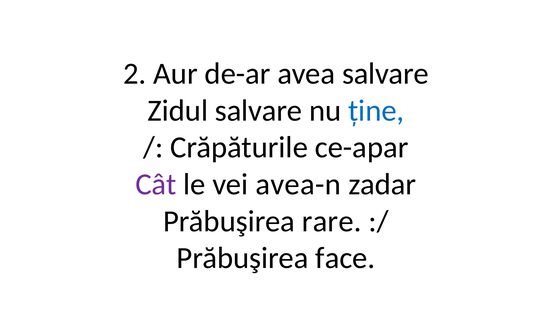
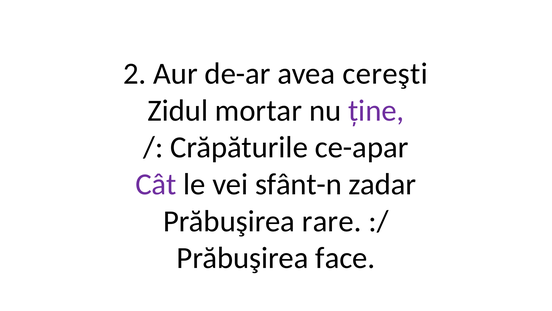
avea salvare: salvare -> cereşti (385, 74)
Zidul salvare: salvare -> mortar (258, 110)
ține colour: blue -> purple (376, 110)
avea-n: avea-n -> sfânt-n (298, 184)
